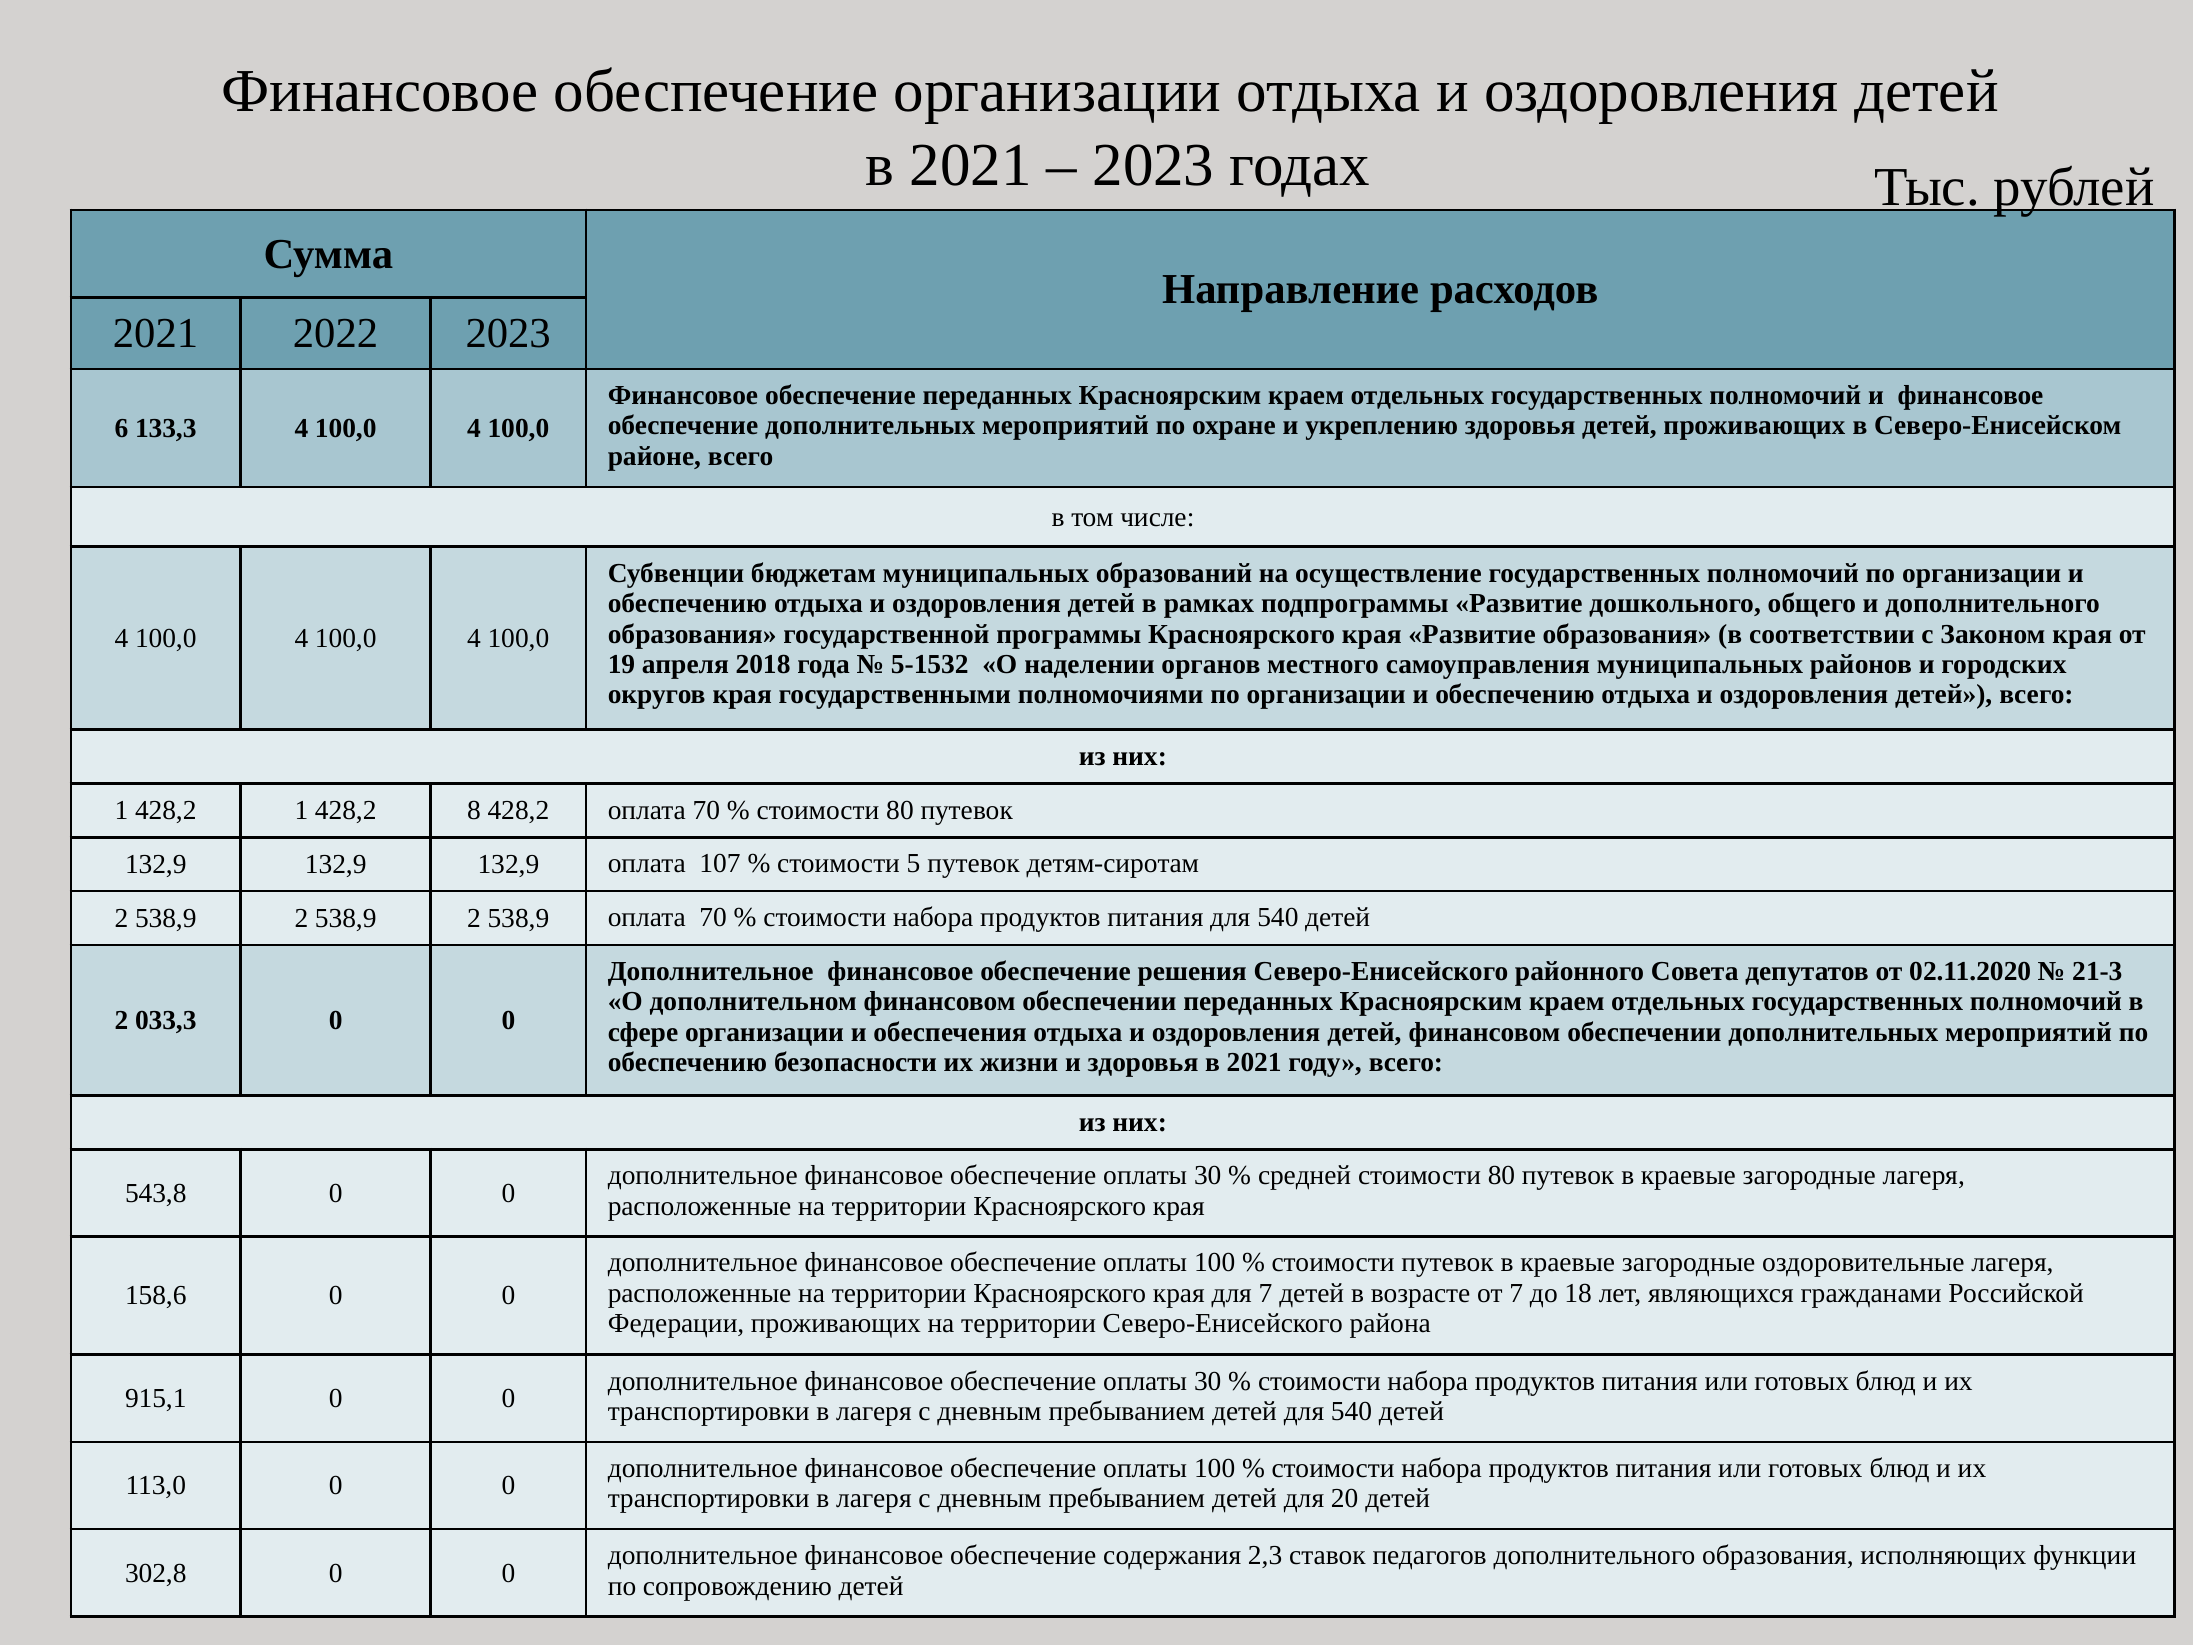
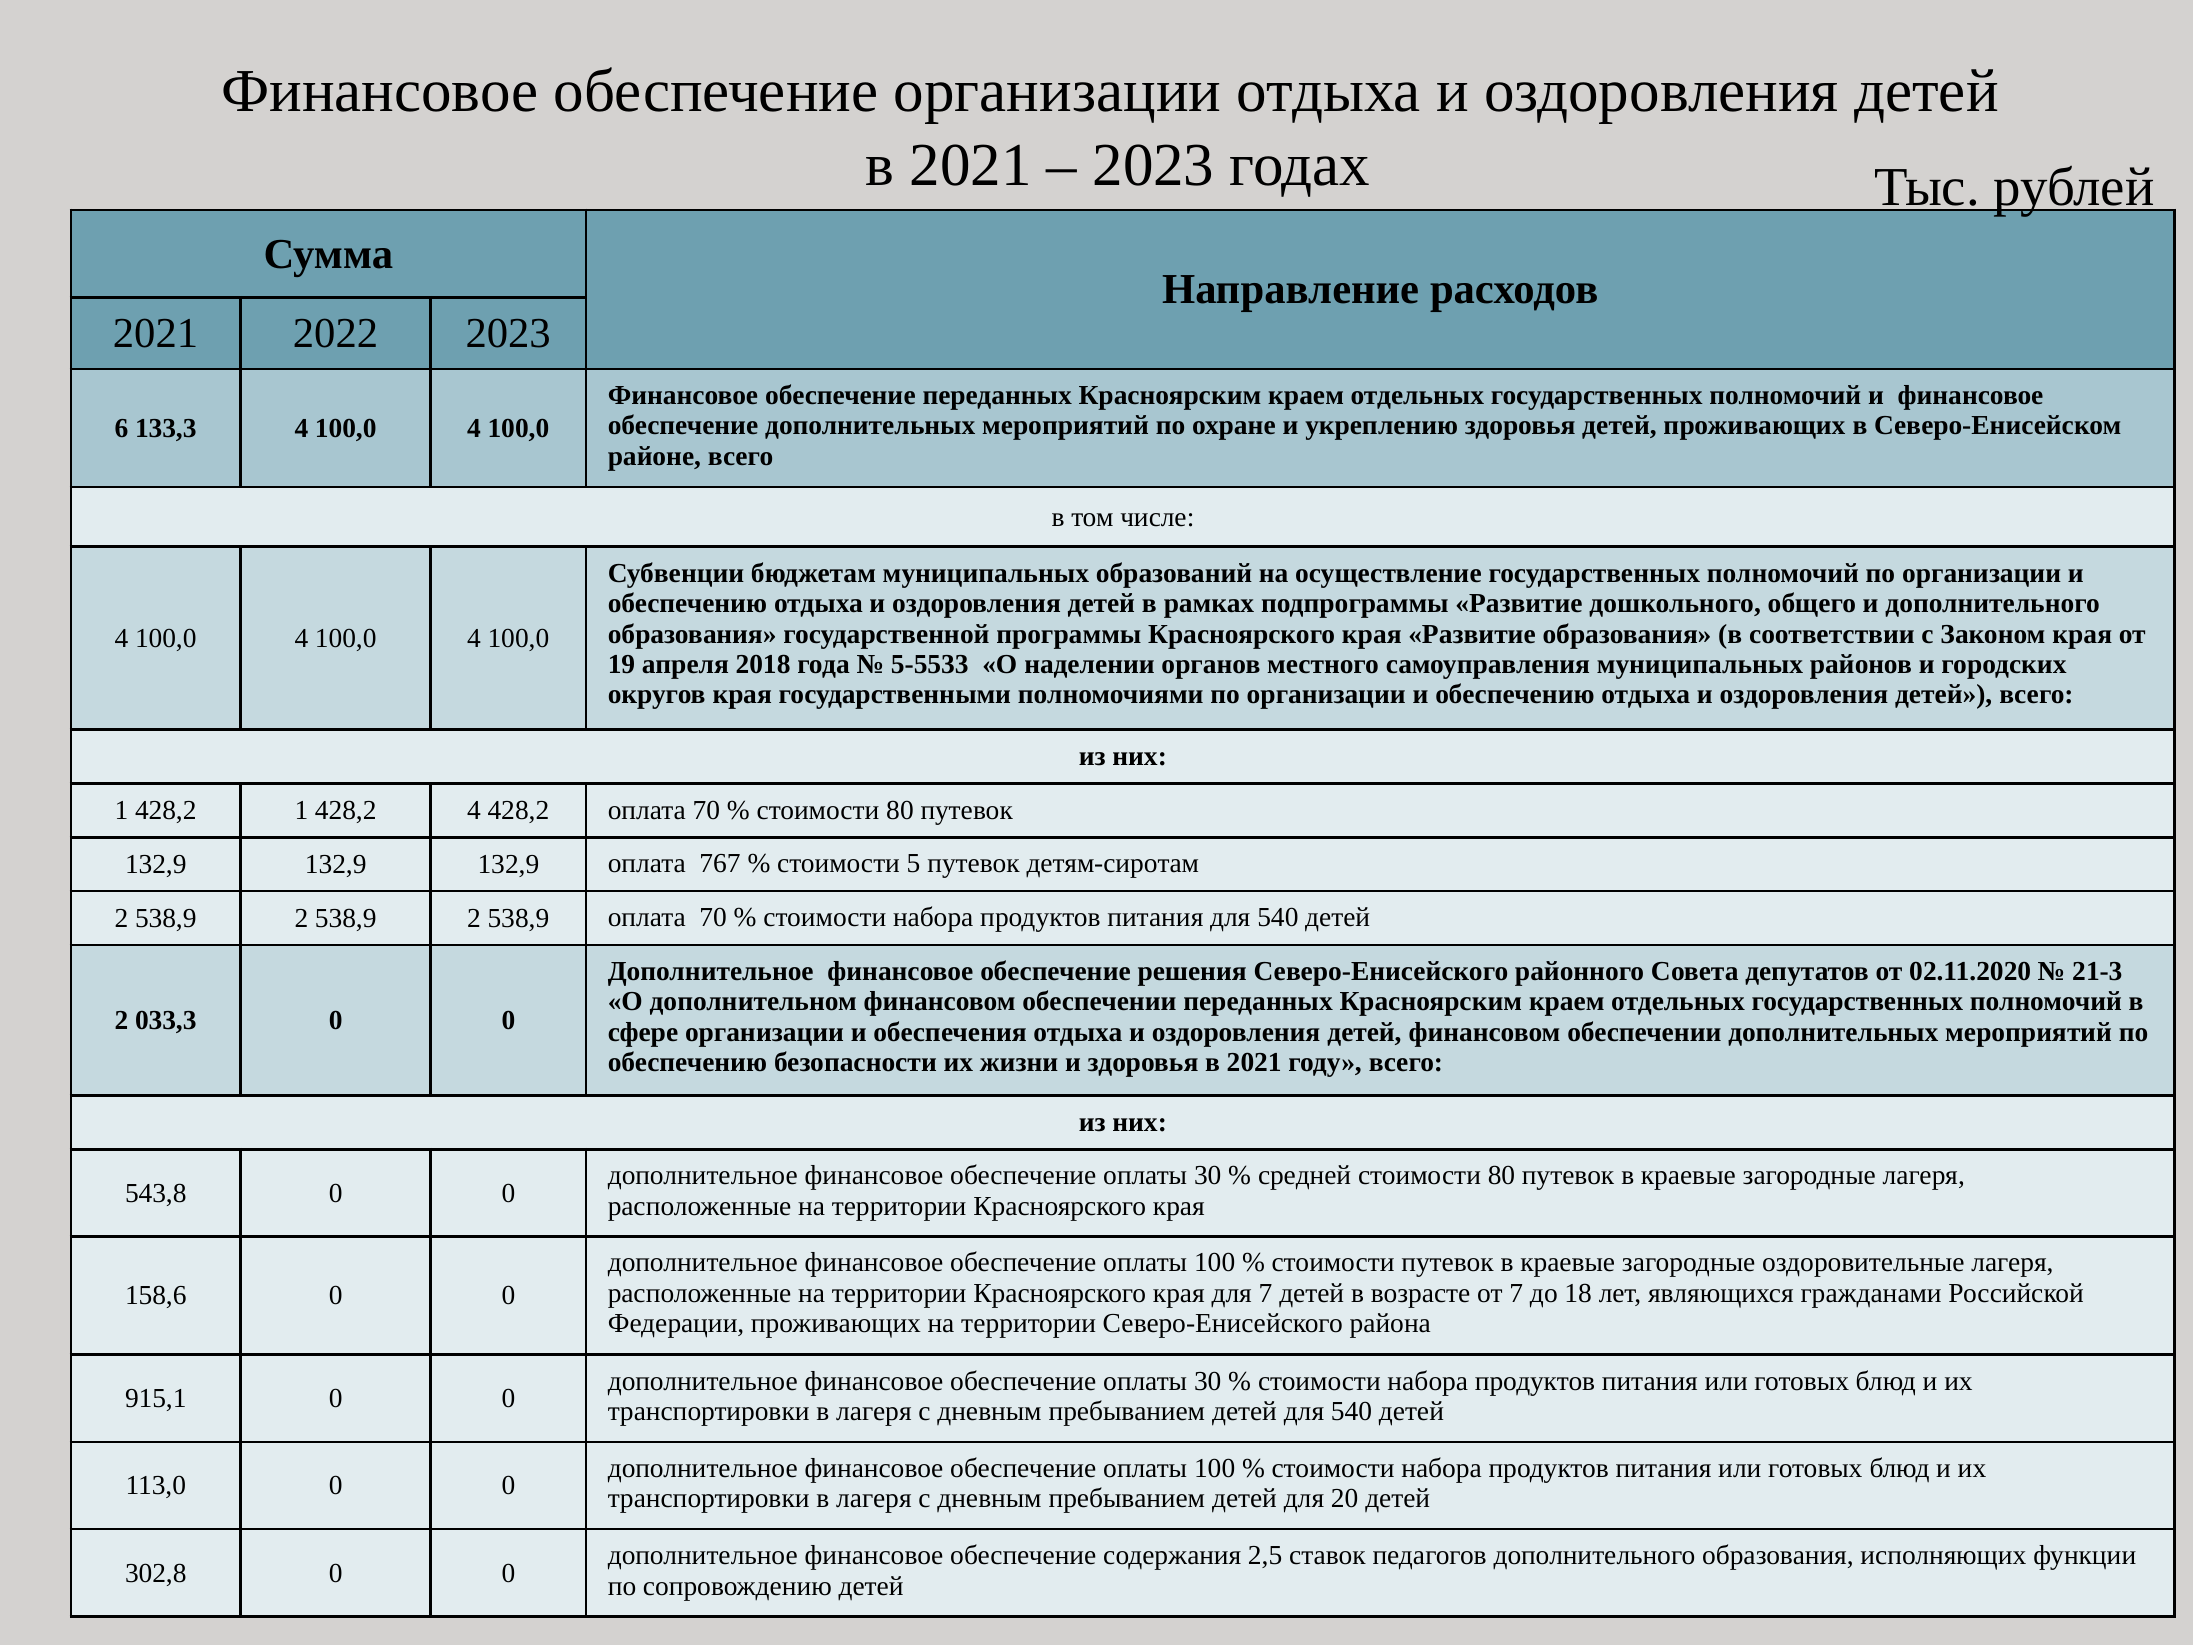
5-1532: 5-1532 -> 5-5533 (930, 664)
428,2 8: 8 -> 4 (474, 810)
107: 107 -> 767 (720, 864)
2,3: 2,3 -> 2,5 (1265, 1555)
